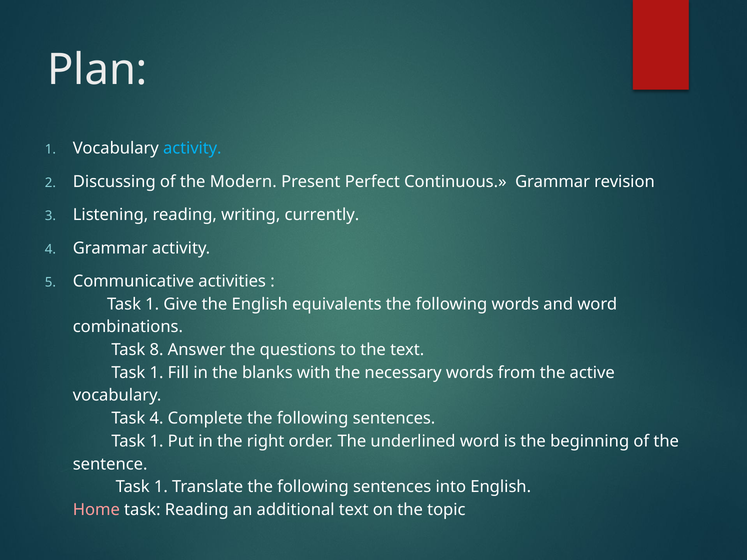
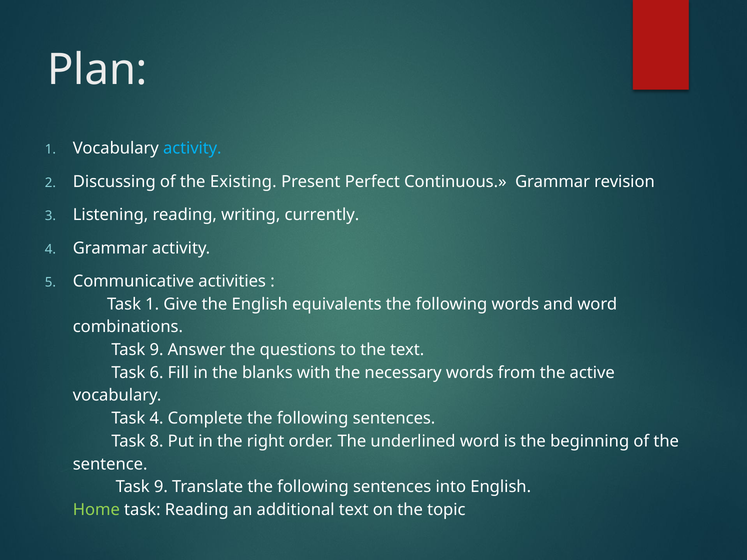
Modern: Modern -> Existing (243, 182)
8: 8 -> 9 (157, 350)
1: 1 -> 6 (157, 373)
1: 1 -> 8 (157, 441)
1: 1 -> 9 (161, 487)
Home colour: pink -> light green (96, 510)
